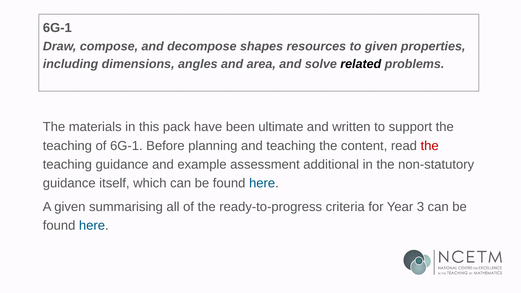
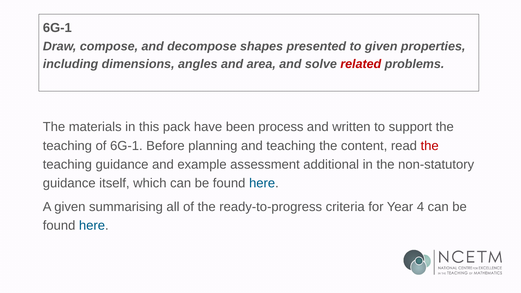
resources: resources -> presented (316, 46)
related colour: black -> red (361, 64)
ultimate: ultimate -> process (281, 127)
3: 3 -> 4 (420, 207)
